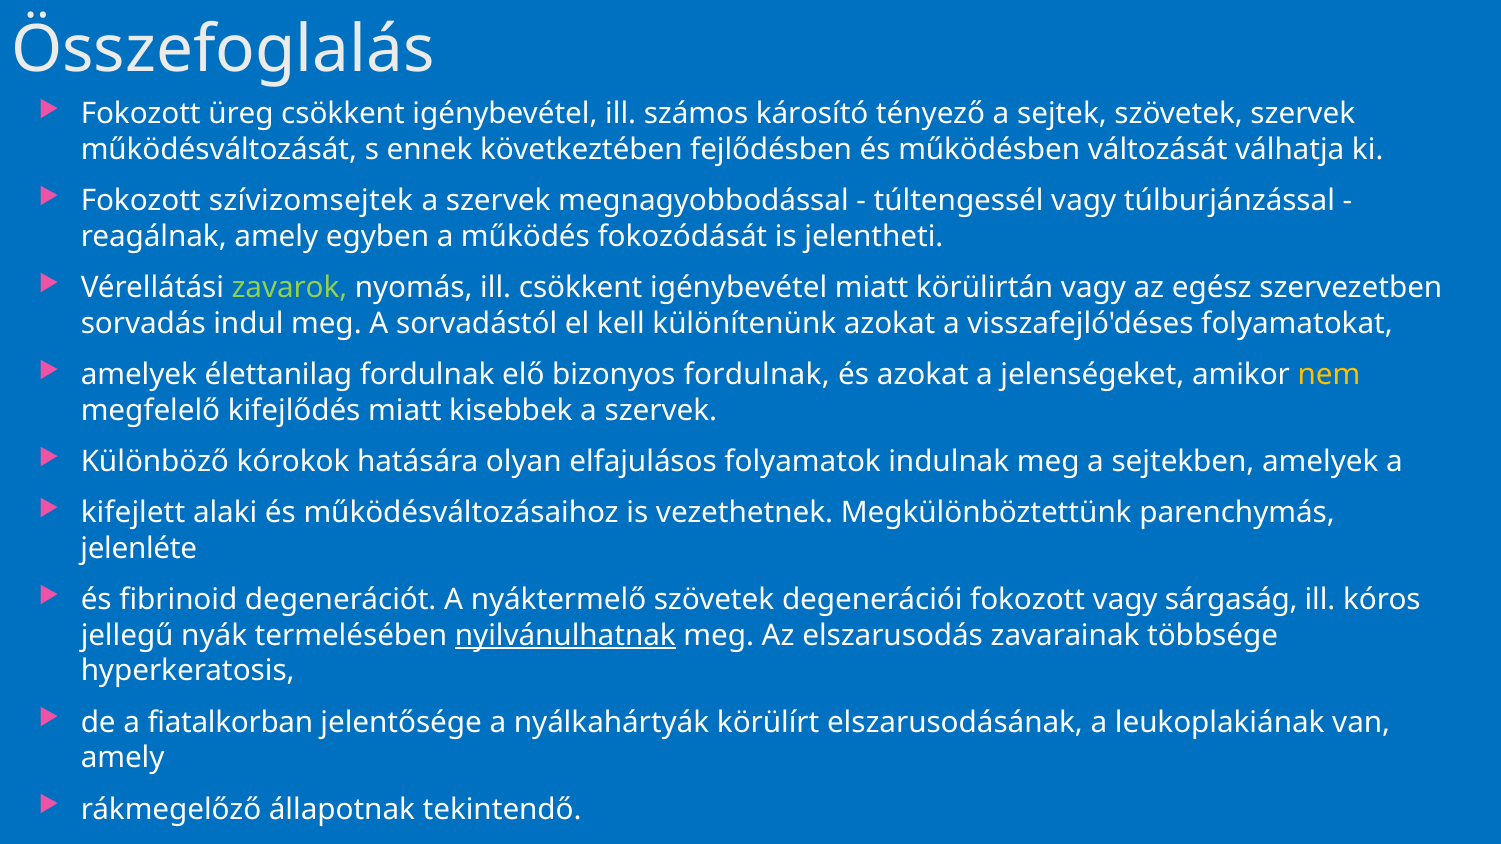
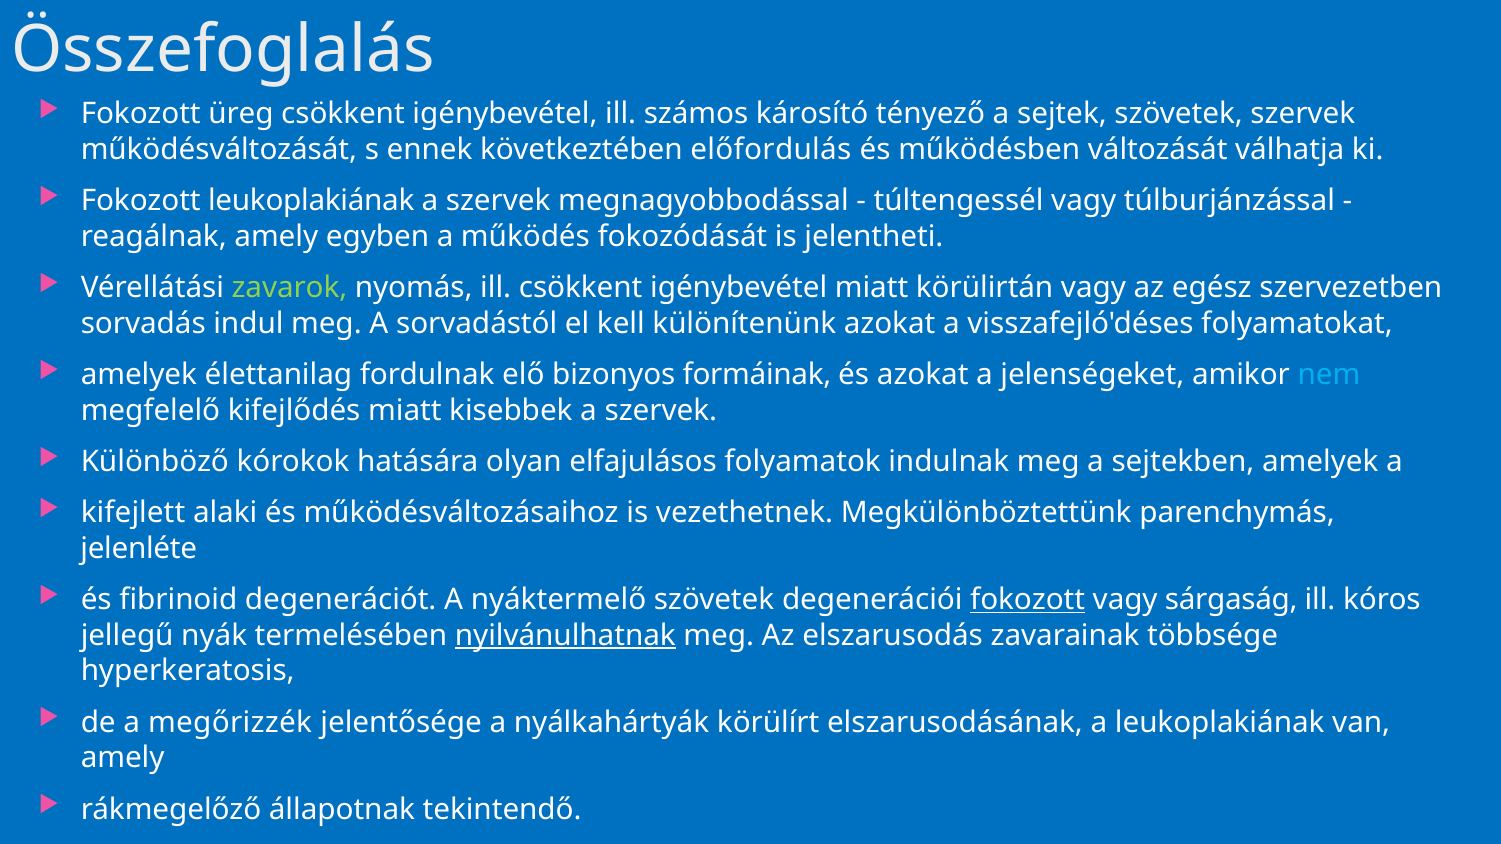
fejlődésben: fejlődésben -> előfordulás (771, 150)
Fokozott szívizomsejtek: szívizomsejtek -> leukoplakiának (311, 201)
bizonyos fordulnak: fordulnak -> formáinak (757, 375)
nem colour: yellow -> light blue (1329, 375)
fokozott underline: none -> present (1028, 600)
fiatalkorban: fiatalkorban -> megőrizzék (230, 723)
